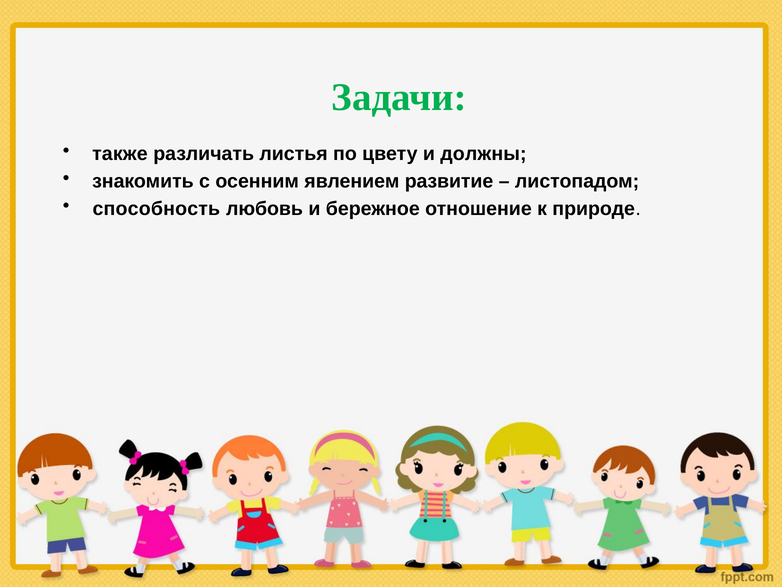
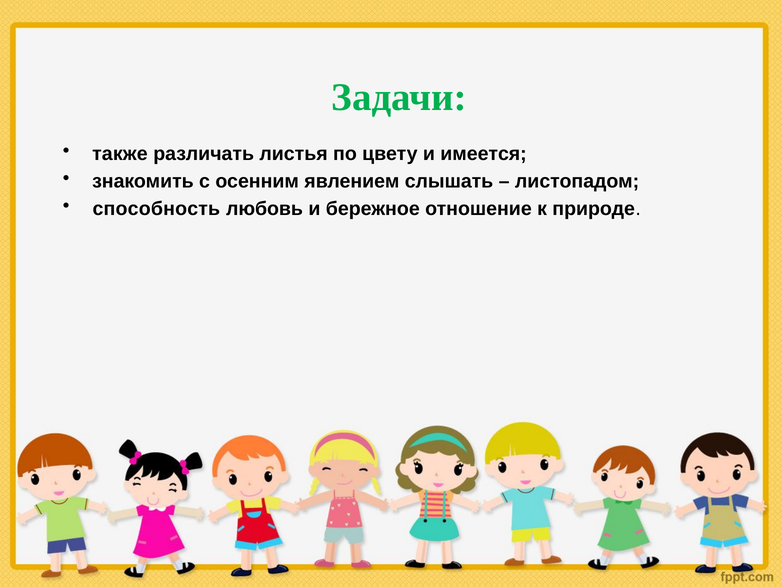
должны: должны -> имеется (484, 154)
развитие: развитие -> слышать (449, 181)
